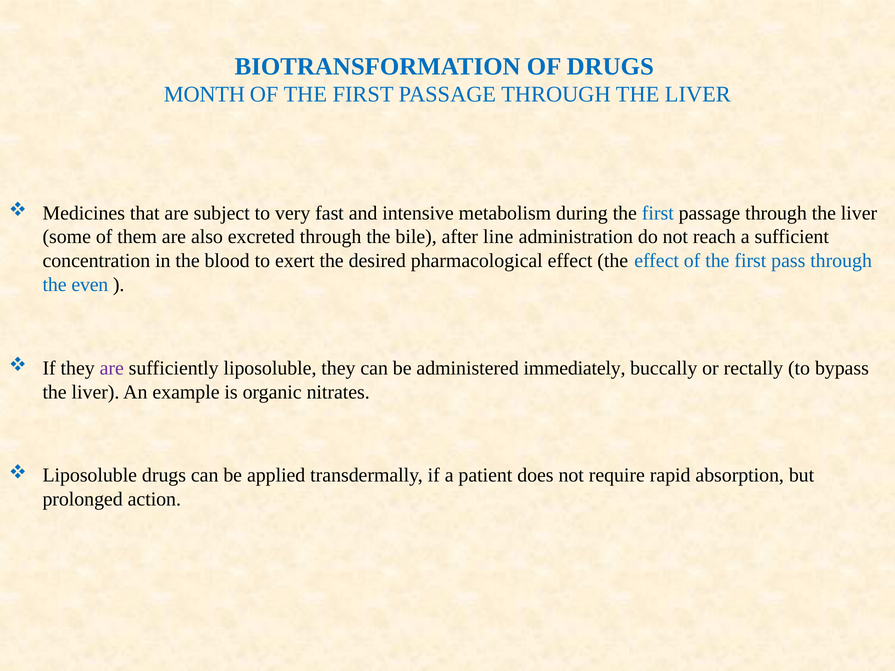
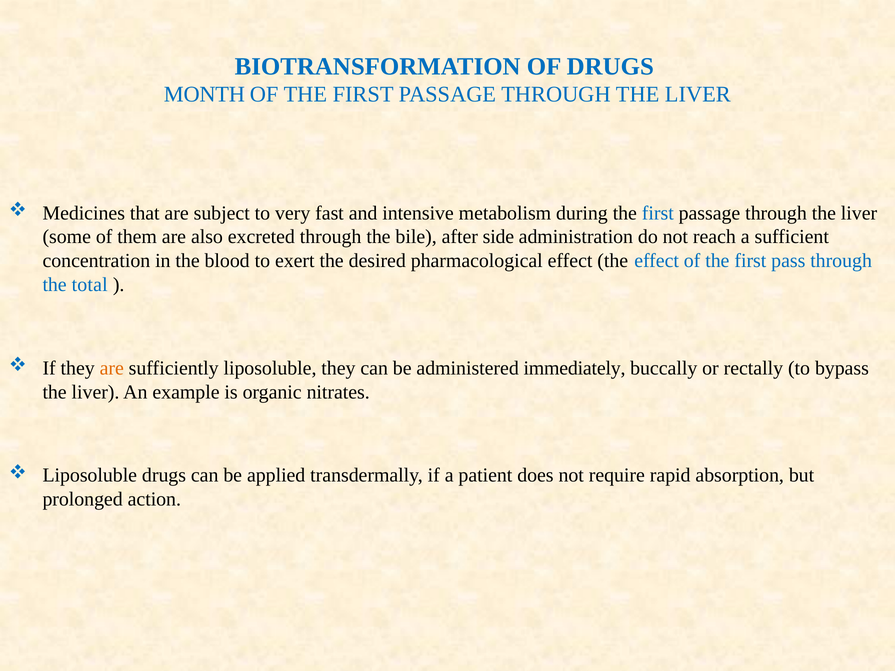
line: line -> side (498, 237)
even: even -> total (90, 285)
are colour: purple -> orange (112, 368)
